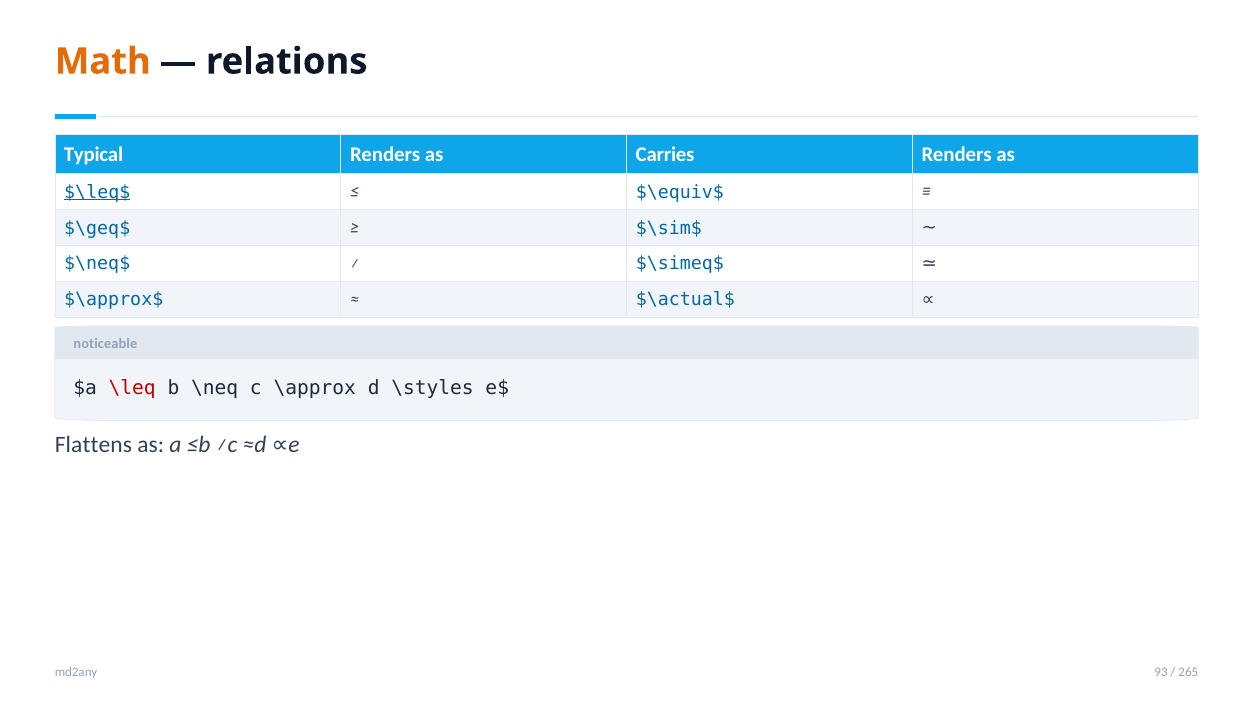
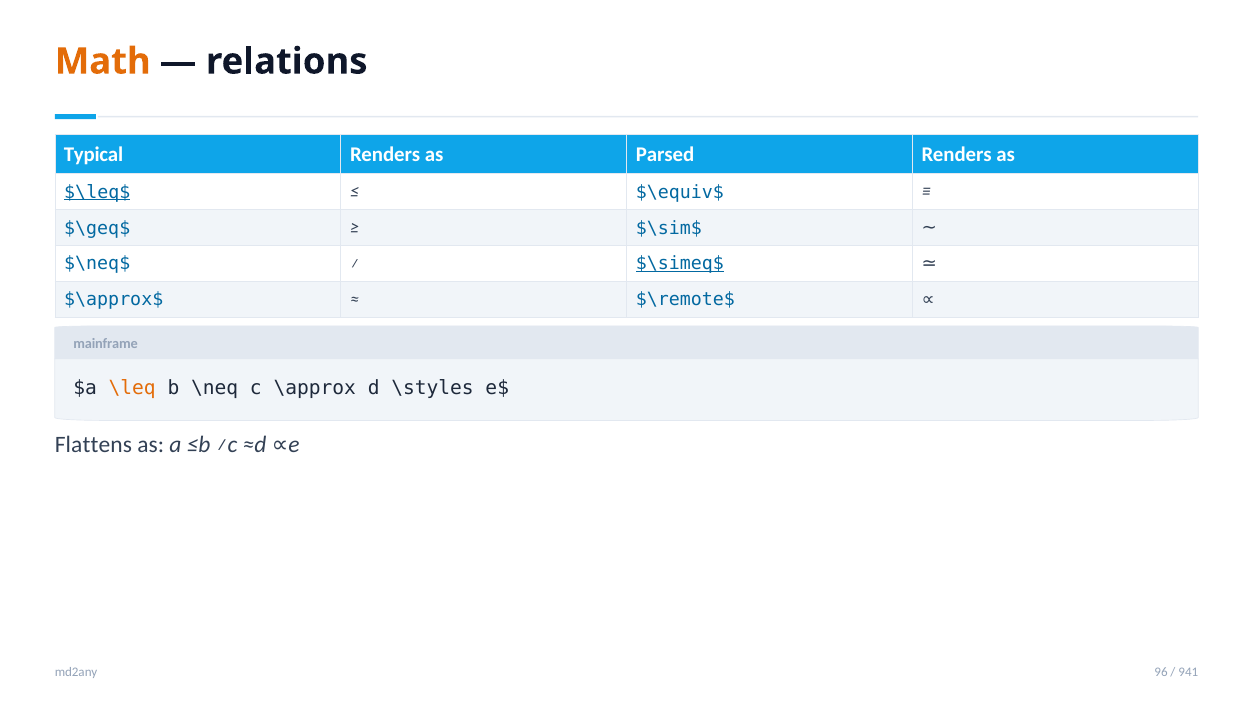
Carries: Carries -> Parsed (665, 154)
$\simeq$ underline: none -> present (680, 264)
$\actual$: $\actual$ -> $\remote$ (685, 300)
noticeable: noticeable -> mainframe (106, 343)
\leq colour: red -> orange (132, 388)
93: 93 -> 96 (1161, 672)
265: 265 -> 941 (1188, 672)
